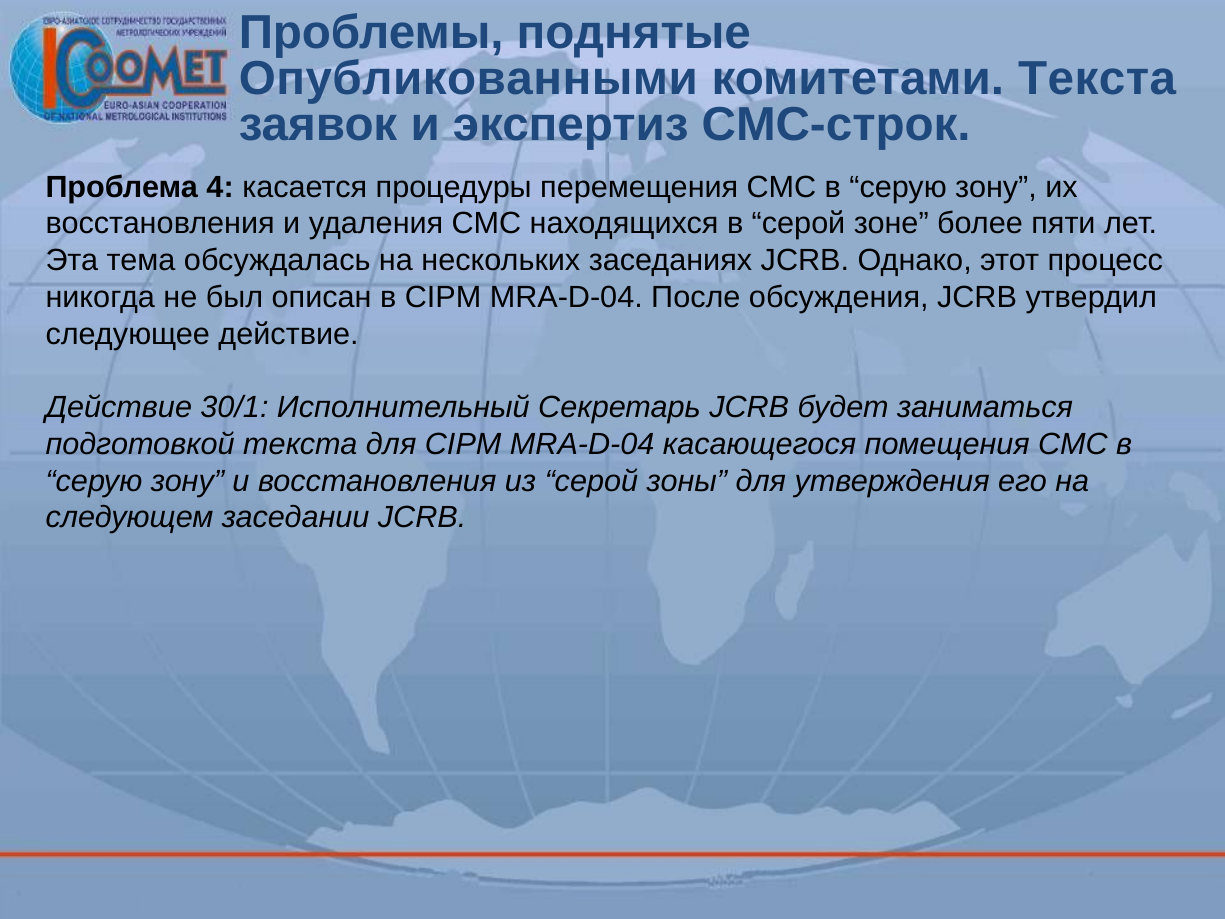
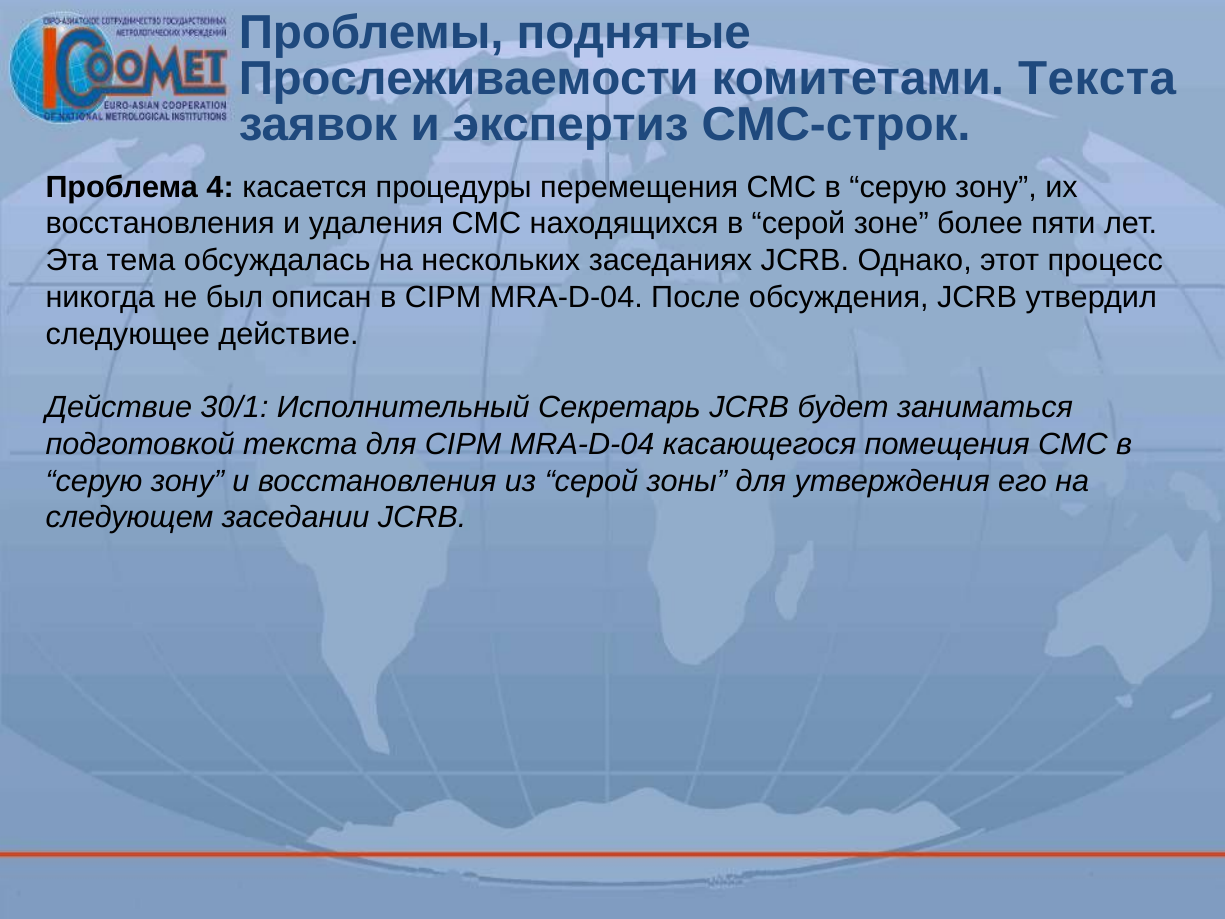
Опубликованными: Опубликованными -> Прослеживаемости (469, 79)
